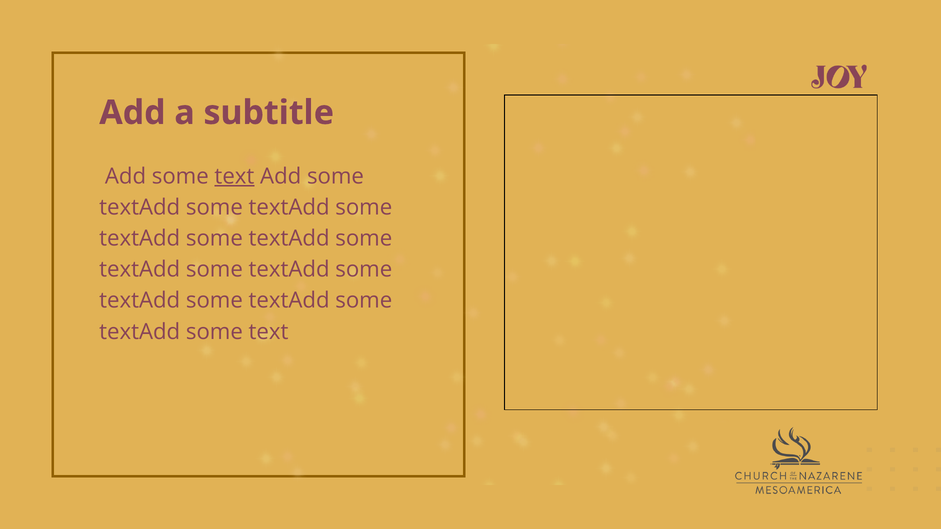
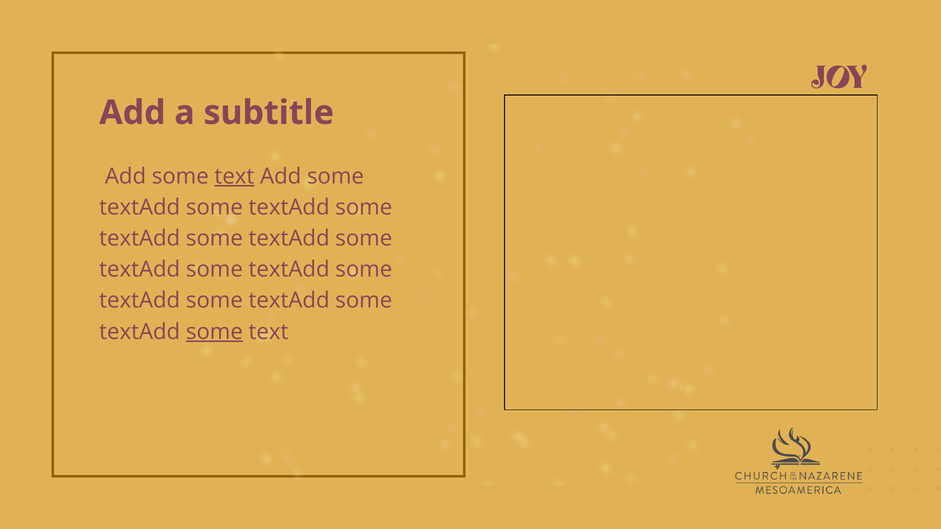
some underline: none -> present (214, 332)
